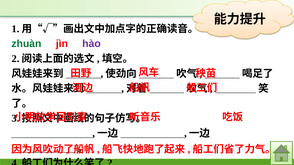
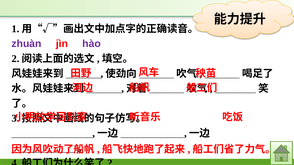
zhuàn colour: green -> purple (26, 44)
